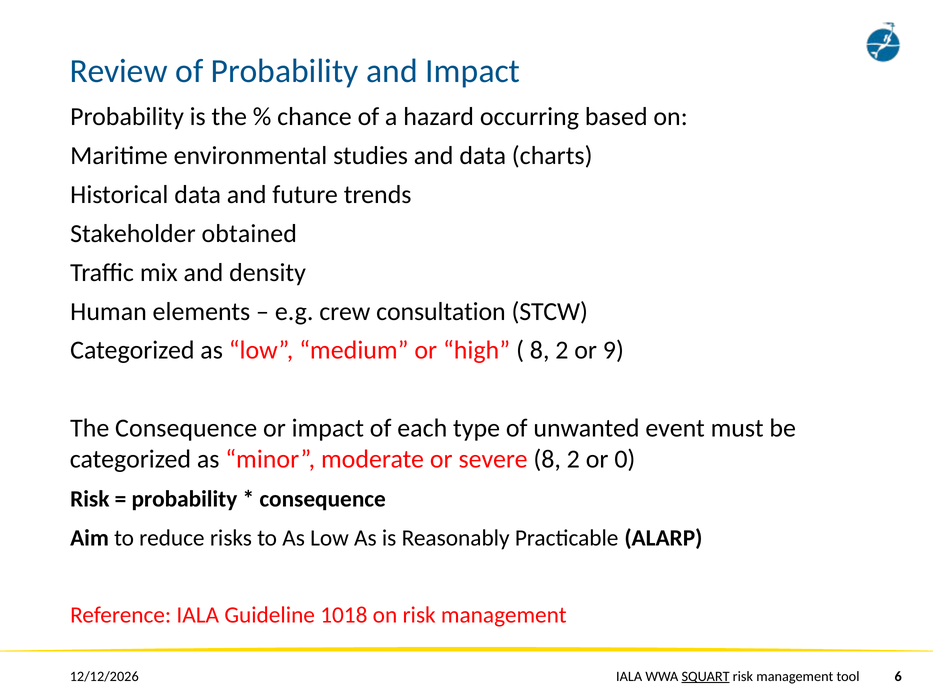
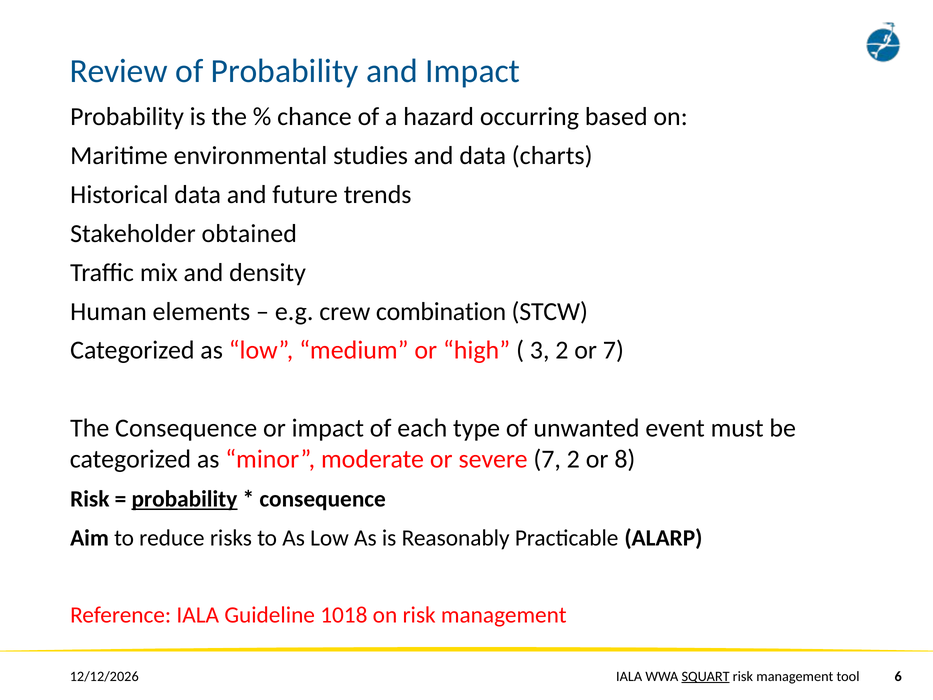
consultation: consultation -> combination (441, 311)
8: 8 -> 3 (540, 350)
or 9: 9 -> 7 (613, 350)
severe 8: 8 -> 7 (547, 459)
0: 0 -> 8 (625, 459)
probability underline: none -> present (184, 499)
